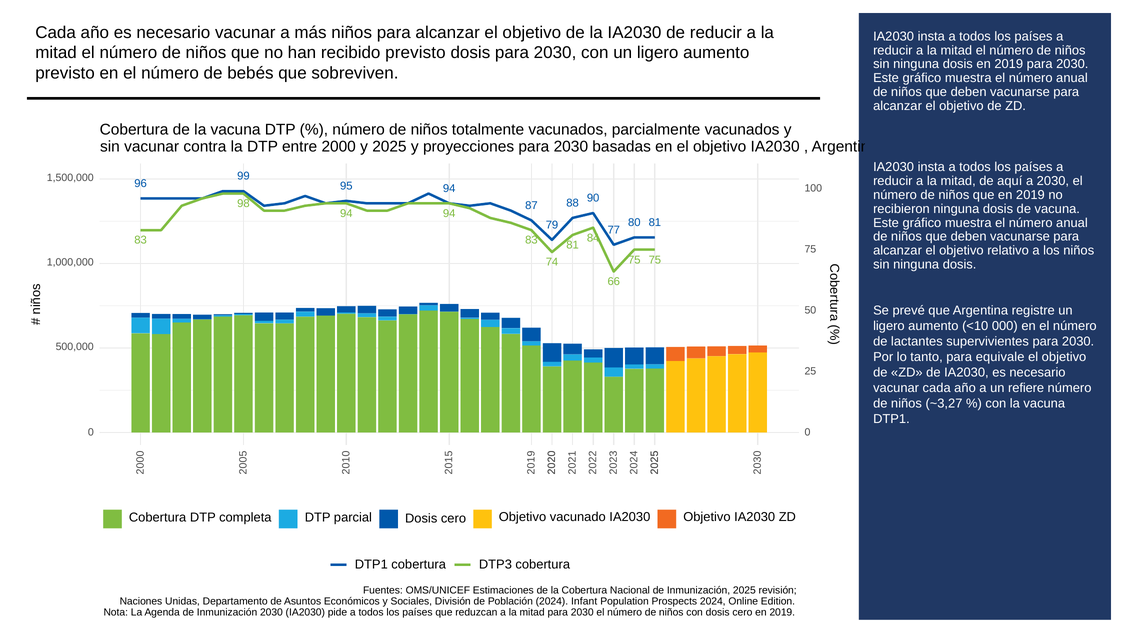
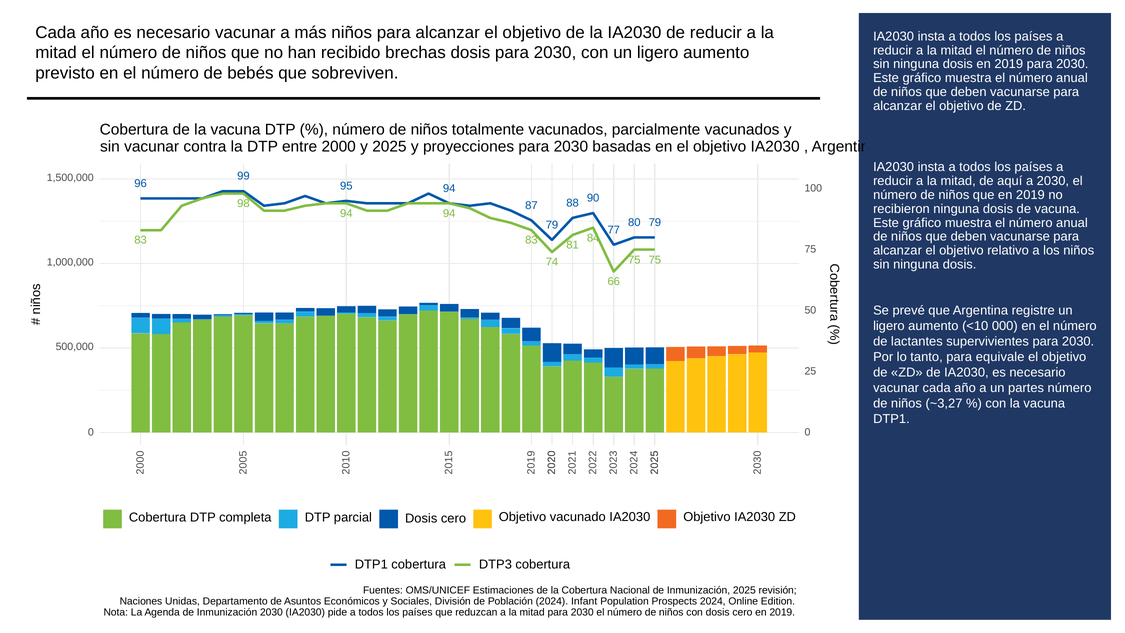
recibido previsto: previsto -> brechas (415, 53)
80 81: 81 -> 79 (655, 222)
refiere: refiere -> partes (1026, 388)
